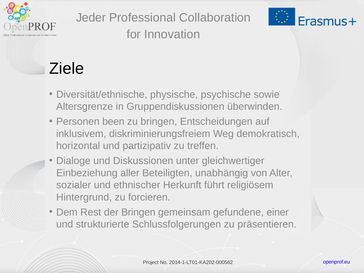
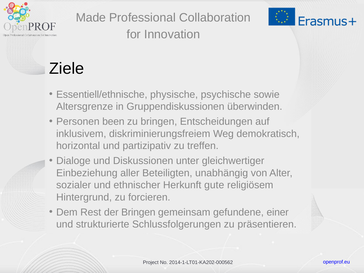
Jeder: Jeder -> Made (91, 18)
Diversität/ethnische: Diversität/ethnische -> Essentiell/ethnische (102, 94)
führt: führt -> gute (214, 185)
